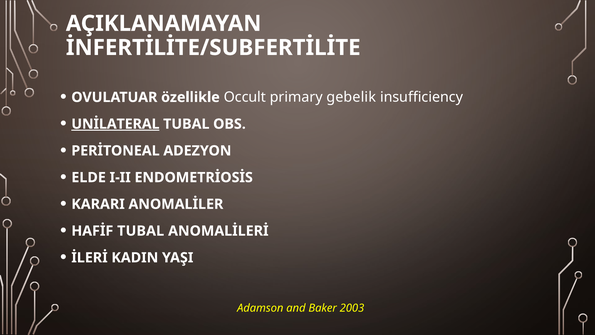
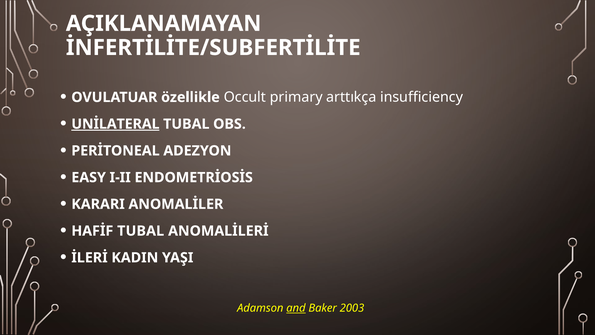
gebelik: gebelik -> arttıkça (351, 97)
ELDE: ELDE -> EASY (89, 177)
and underline: none -> present (296, 308)
